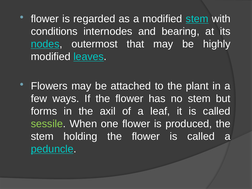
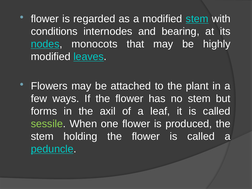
outermost: outermost -> monocots (94, 44)
